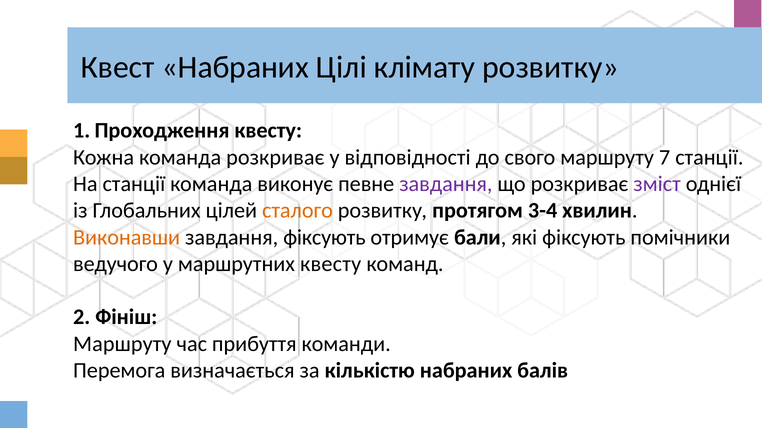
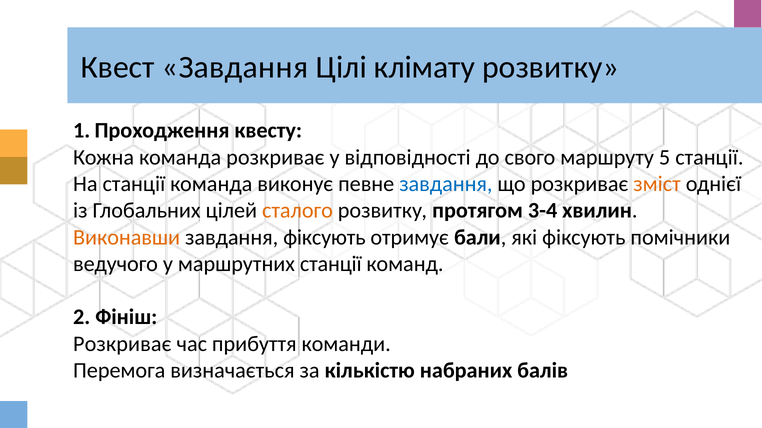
Квест Набраних: Набраних -> Завдання (235, 67)
7: 7 -> 5 (665, 157)
завдання colour: purple -> blue (446, 184)
зміст colour: purple -> orange (657, 184)
маршрутних квесту: квесту -> станції (331, 264)
Маршруту: Маршруту -> Розкриває (122, 344)
